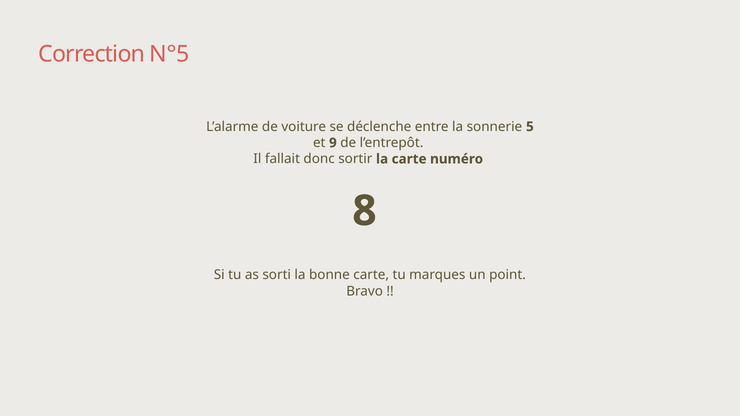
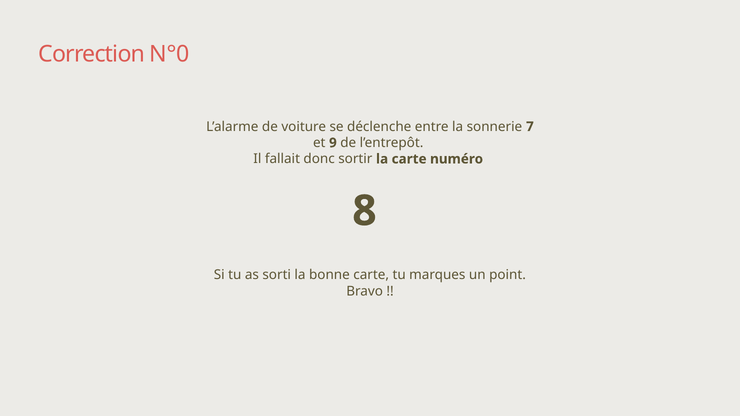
N°5: N°5 -> N°0 (169, 54)
5: 5 -> 7 (530, 127)
